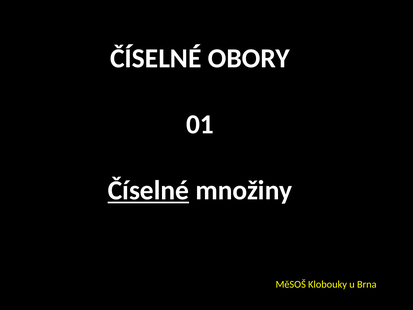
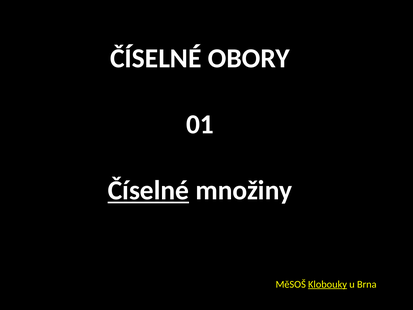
Klobouky underline: none -> present (328, 284)
